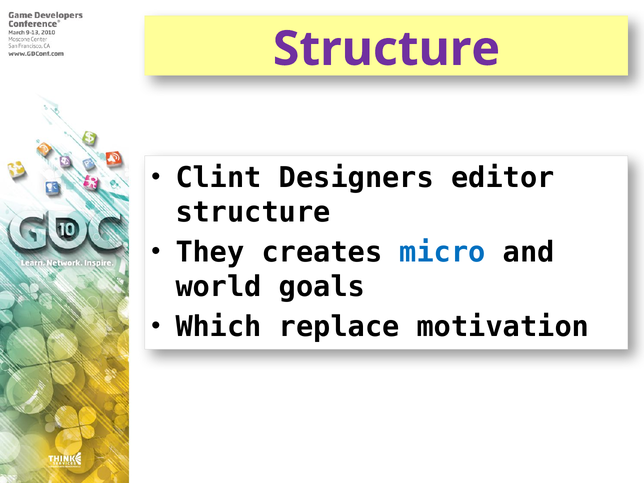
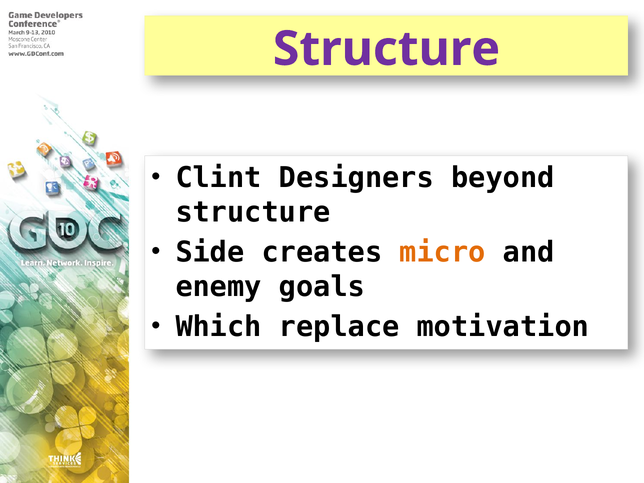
editor: editor -> beyond (503, 178)
They: They -> Side (210, 252)
micro colour: blue -> orange (443, 252)
world: world -> enemy (219, 287)
